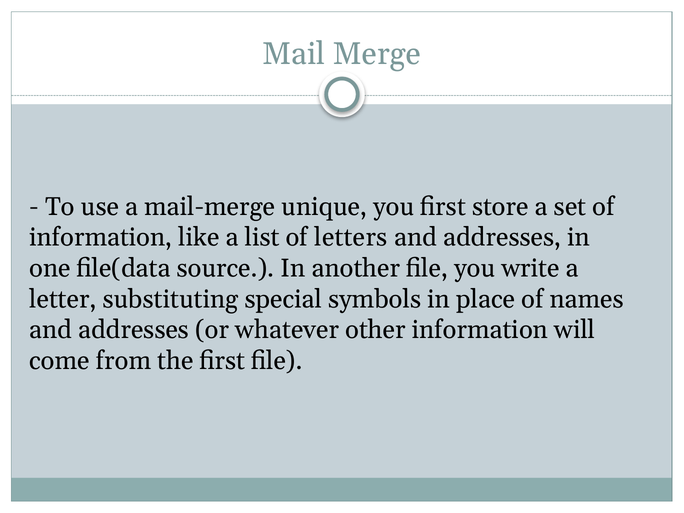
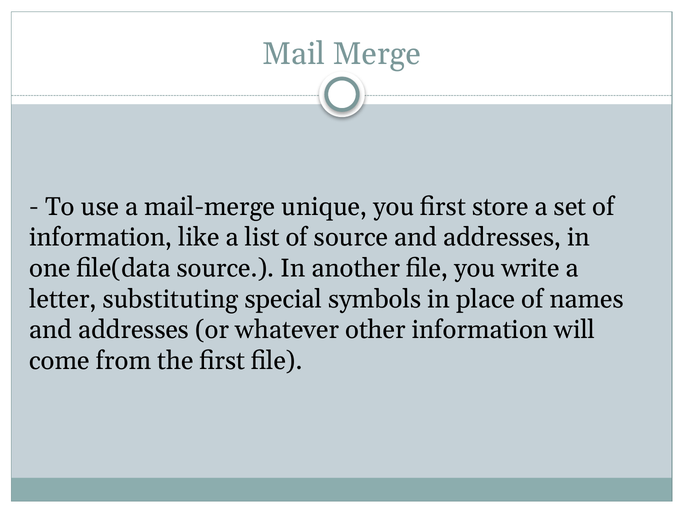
of letters: letters -> source (351, 238)
